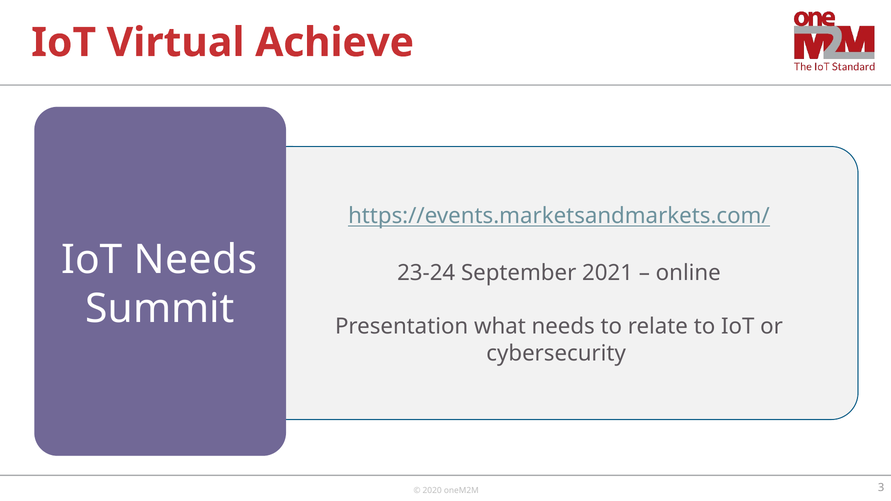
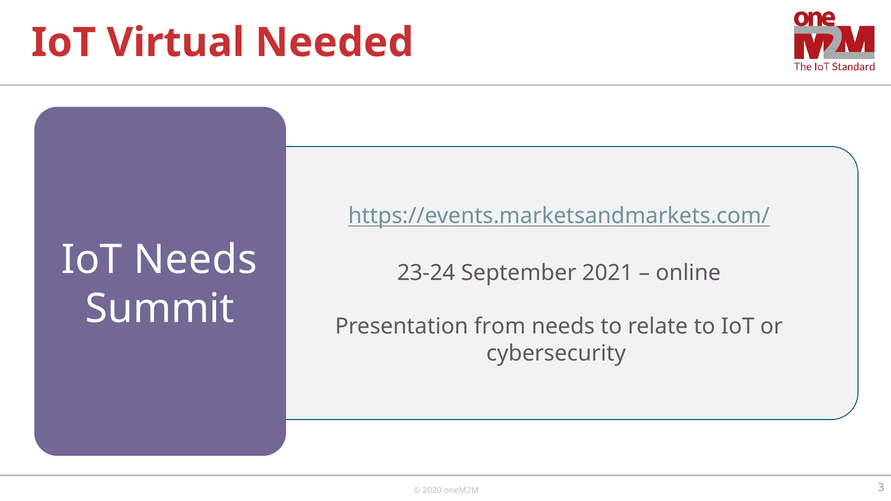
Achieve: Achieve -> Needed (334, 43)
what: what -> from (500, 327)
